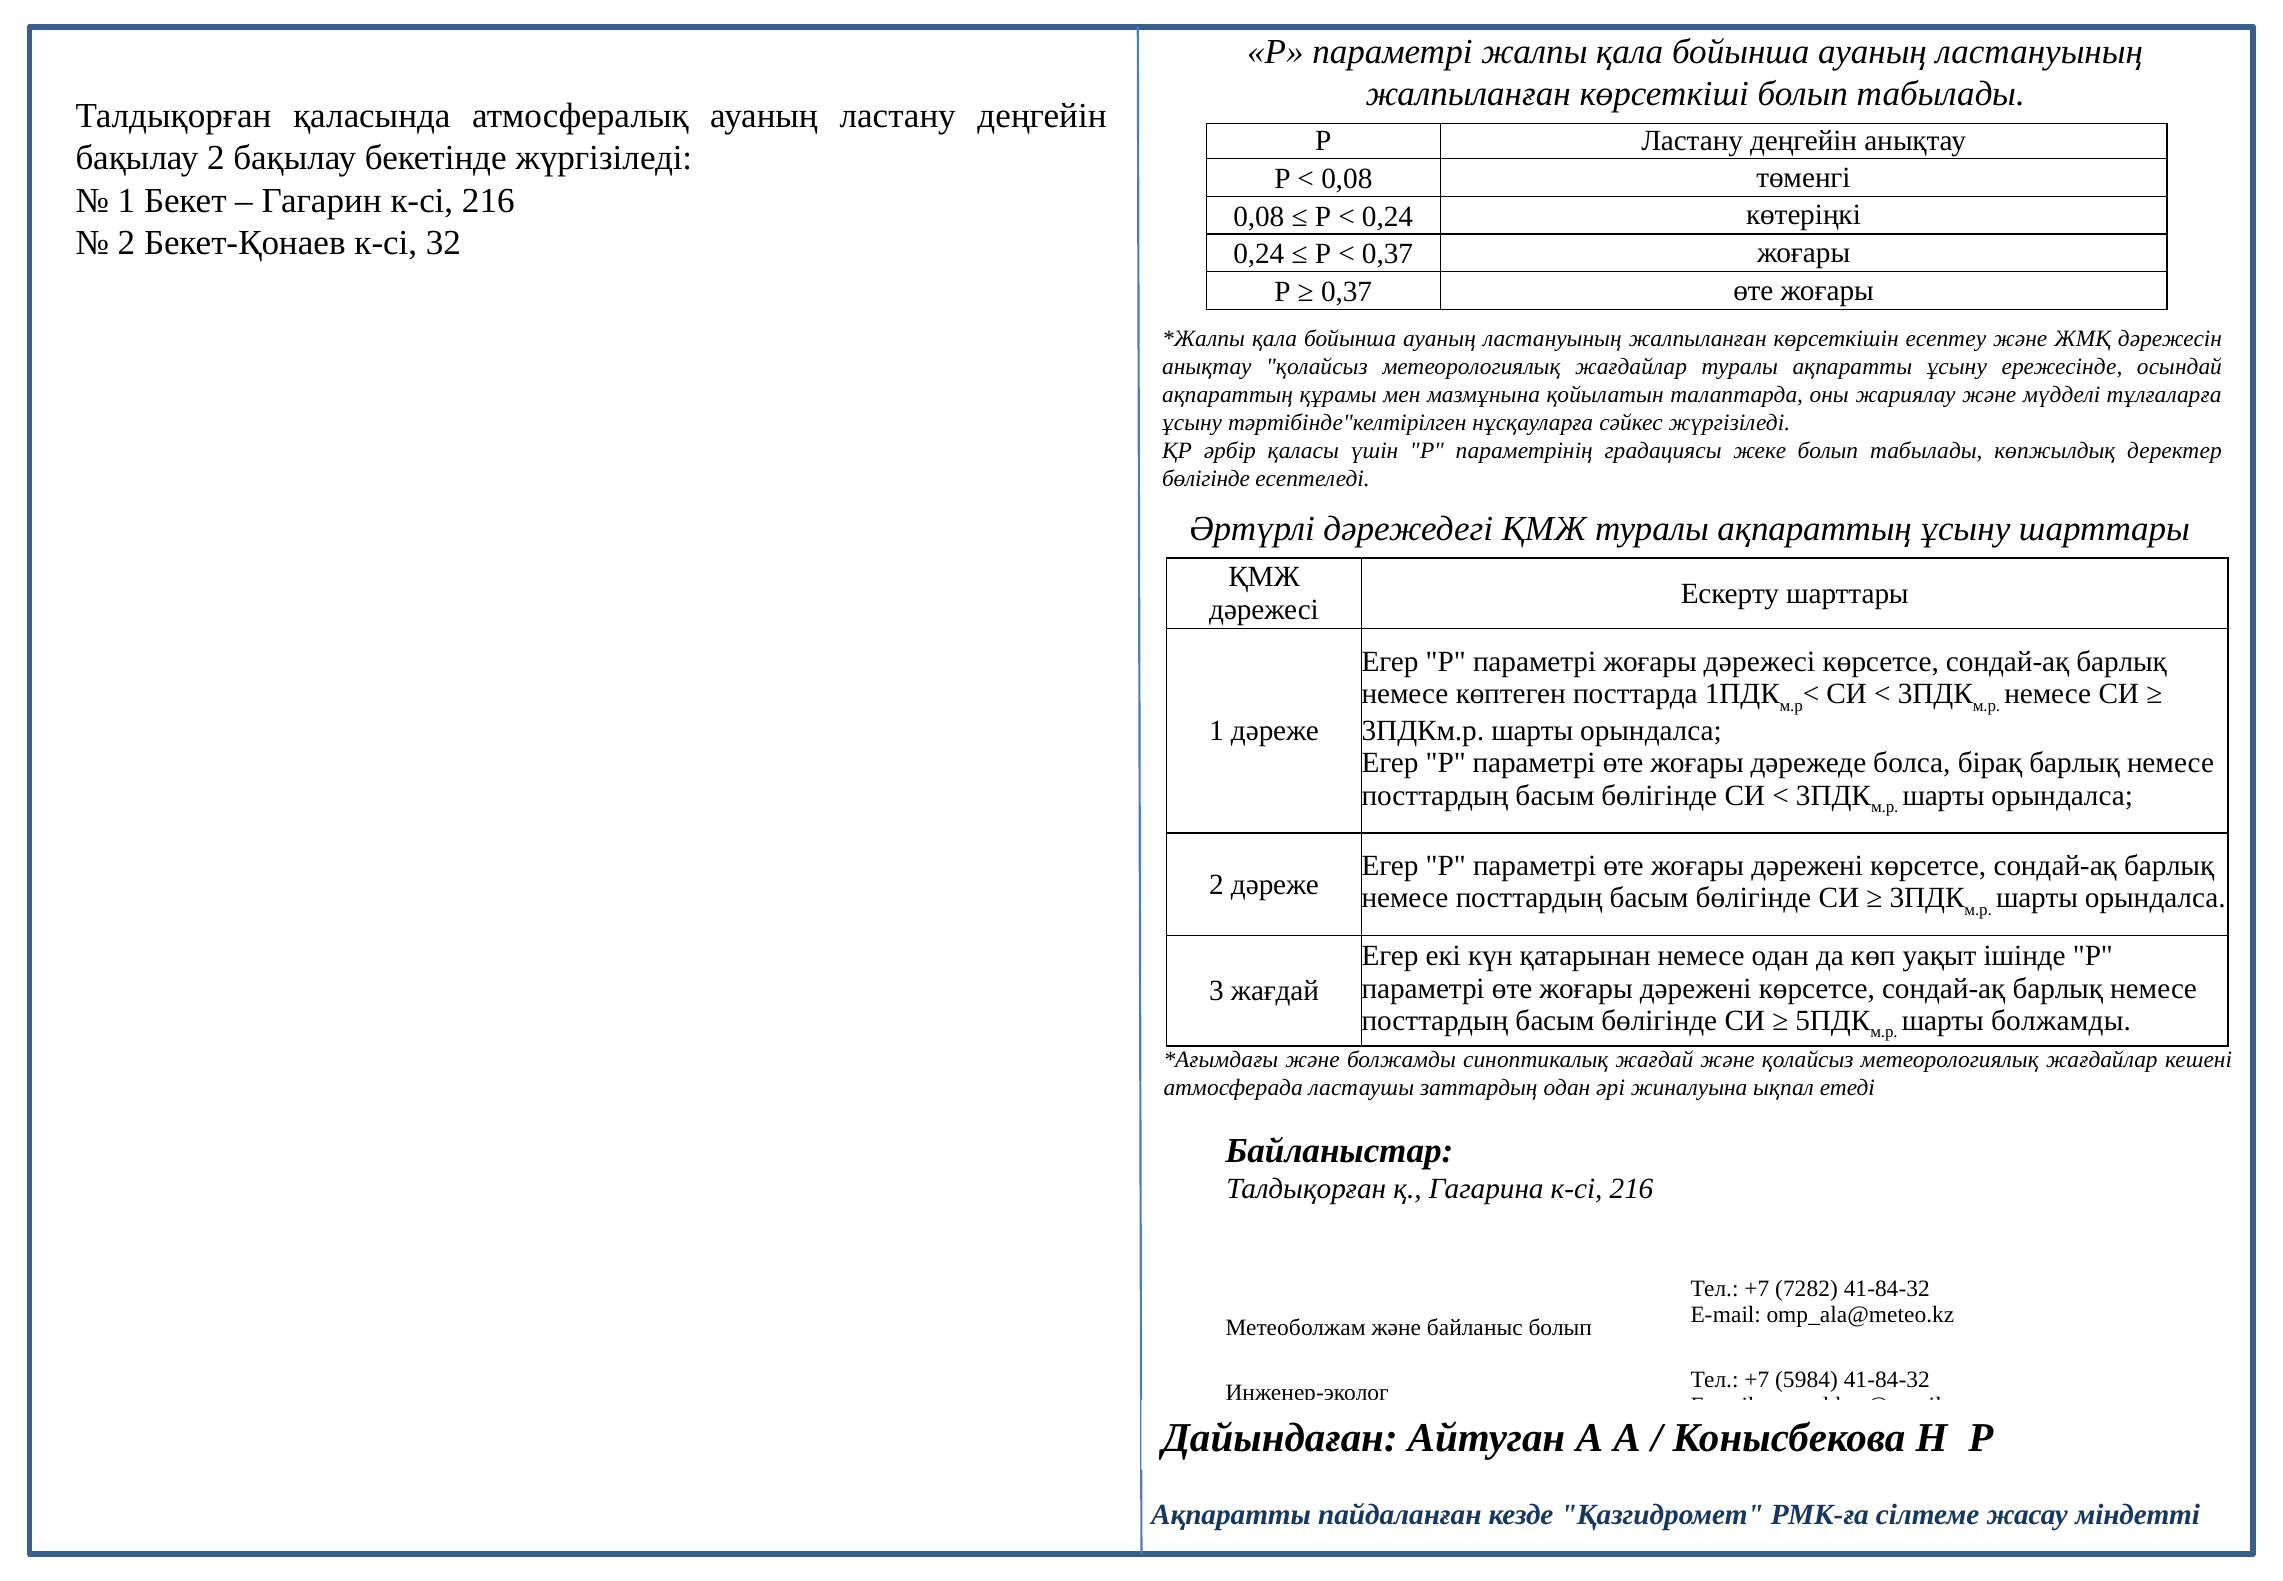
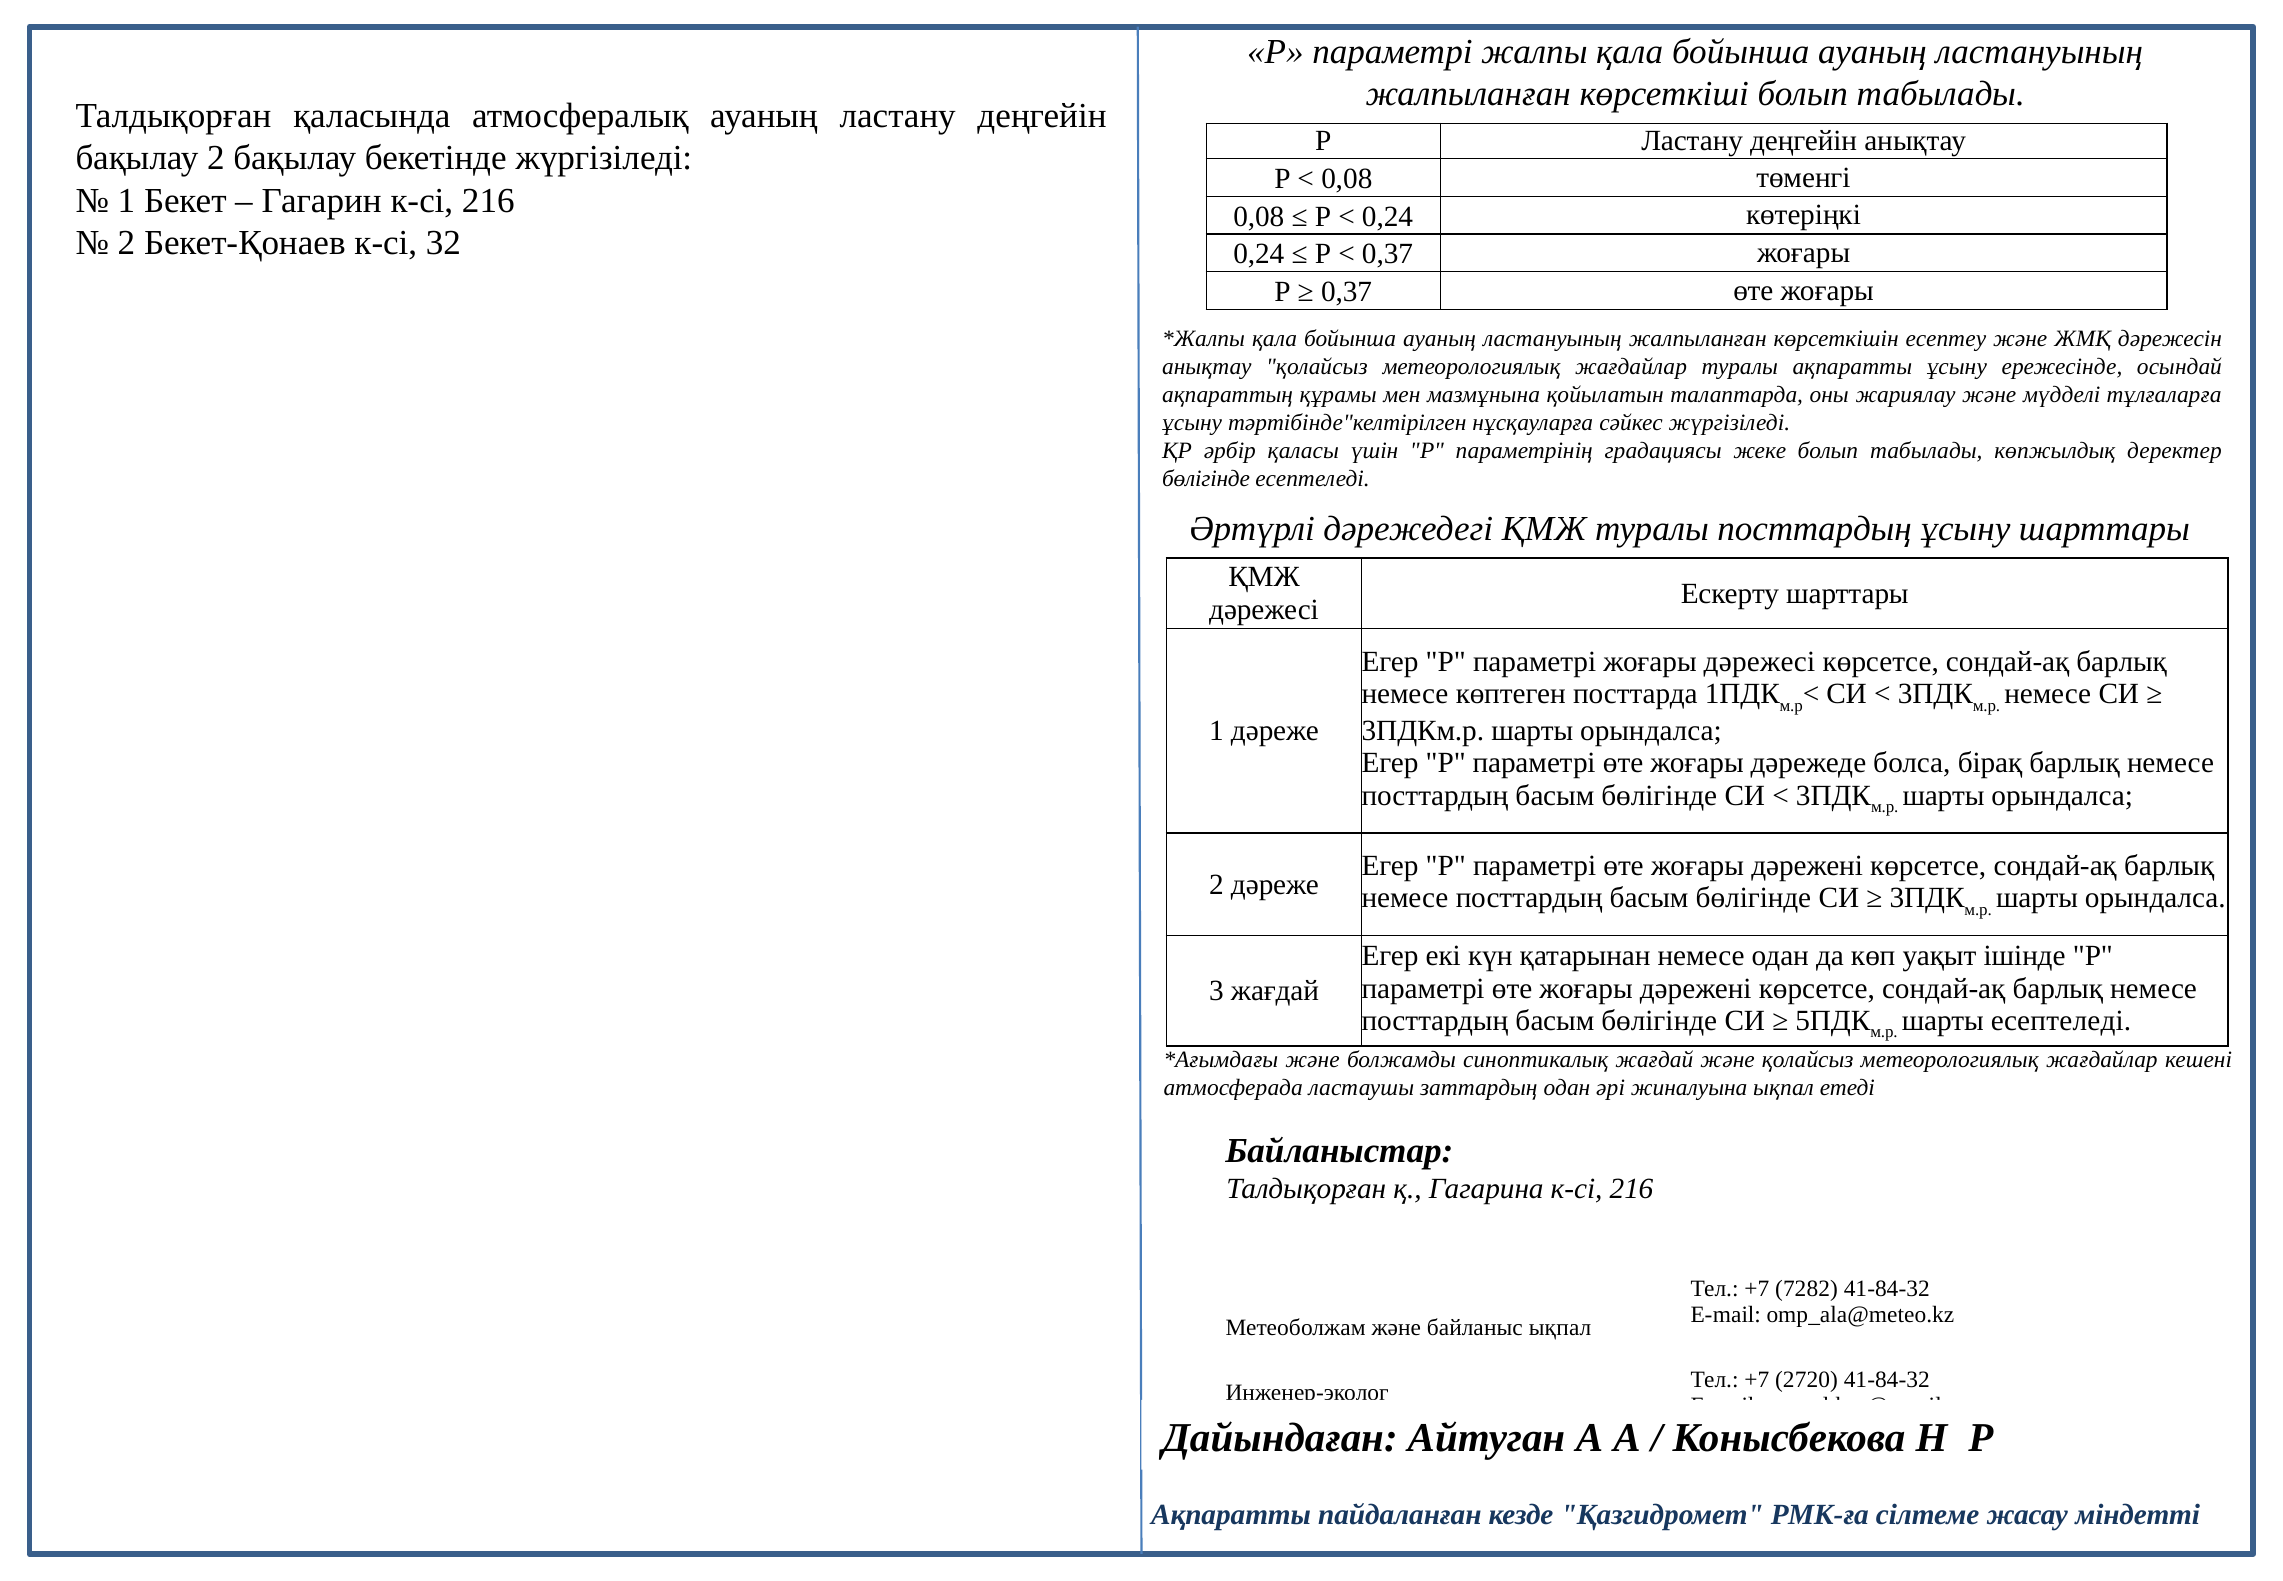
туралы ақпараттың: ақпараттың -> посттардың (1815, 528)
шарты болжамды: болжамды -> есептеледі (2061, 1021)
байланыс болып: болып -> ықпал (1560, 1328)
5984: 5984 -> 2720 (1807, 1380)
